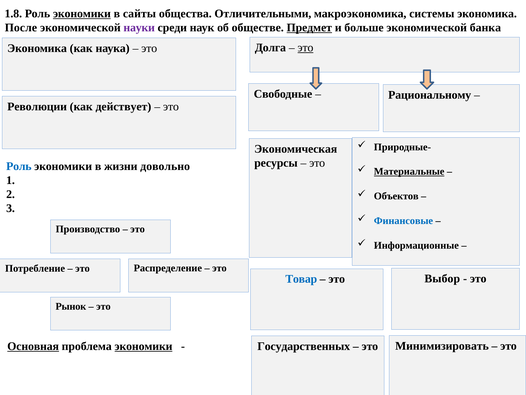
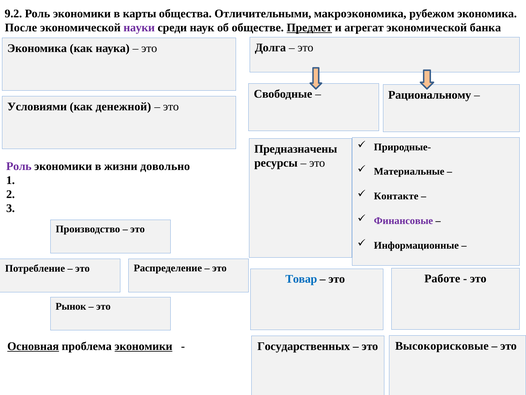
1.8: 1.8 -> 9.2 (13, 14)
экономики underline: present -> none (82, 14)
сайты: сайты -> карты (140, 14)
системы: системы -> рубежом (432, 14)
больше: больше -> агрегат (364, 28)
это underline: present -> none (305, 48)
Революции: Революции -> Условиями (37, 107)
действует: действует -> денежной (123, 107)
Экономическая: Экономическая -> Предназначены (296, 149)
Роль colour: blue -> purple (19, 166)
Материальные underline: present -> none (409, 171)
Объектов: Объектов -> Контакте (396, 196)
Финансовые colour: blue -> purple (403, 220)
Выбор: Выбор -> Работе (442, 278)
Минимизировать: Минимизировать -> Высокорисковые (442, 346)
